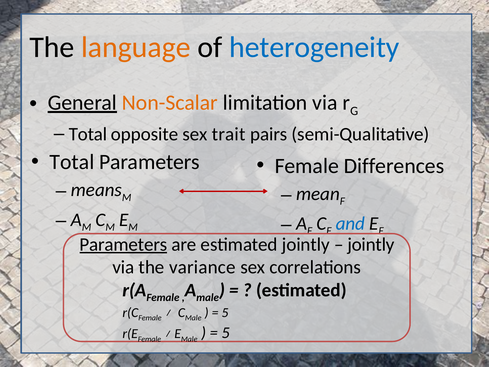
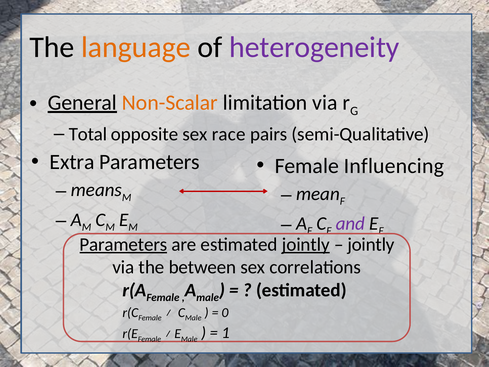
heterogeneity colour: blue -> purple (314, 47)
trait: trait -> race (229, 134)
Total: Total -> Extra (72, 162)
Differences: Differences -> Influencing (394, 166)
and colour: blue -> purple (350, 223)
jointly underline: none -> present (306, 244)
variance: variance -> between (202, 267)
5: 5 -> 0 (225, 312)
5: 5 -> 1 (226, 333)
